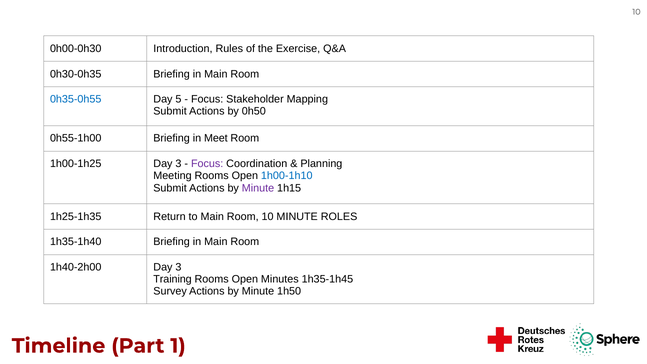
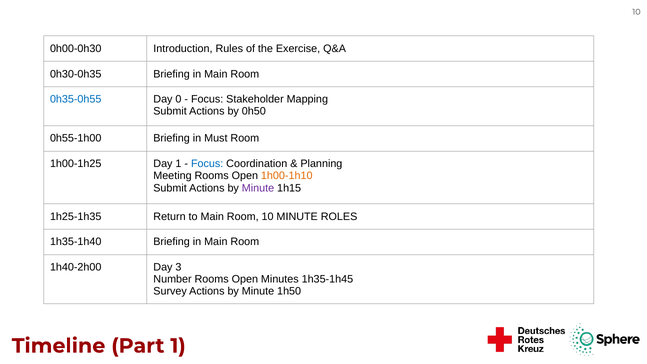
5: 5 -> 0 (178, 99)
Meet: Meet -> Must (216, 138)
1h00-1h25 Day 3: 3 -> 1 (178, 164)
Focus colour: purple -> blue (207, 164)
1h00-1h10 colour: blue -> orange (287, 176)
Training: Training -> Number (173, 279)
